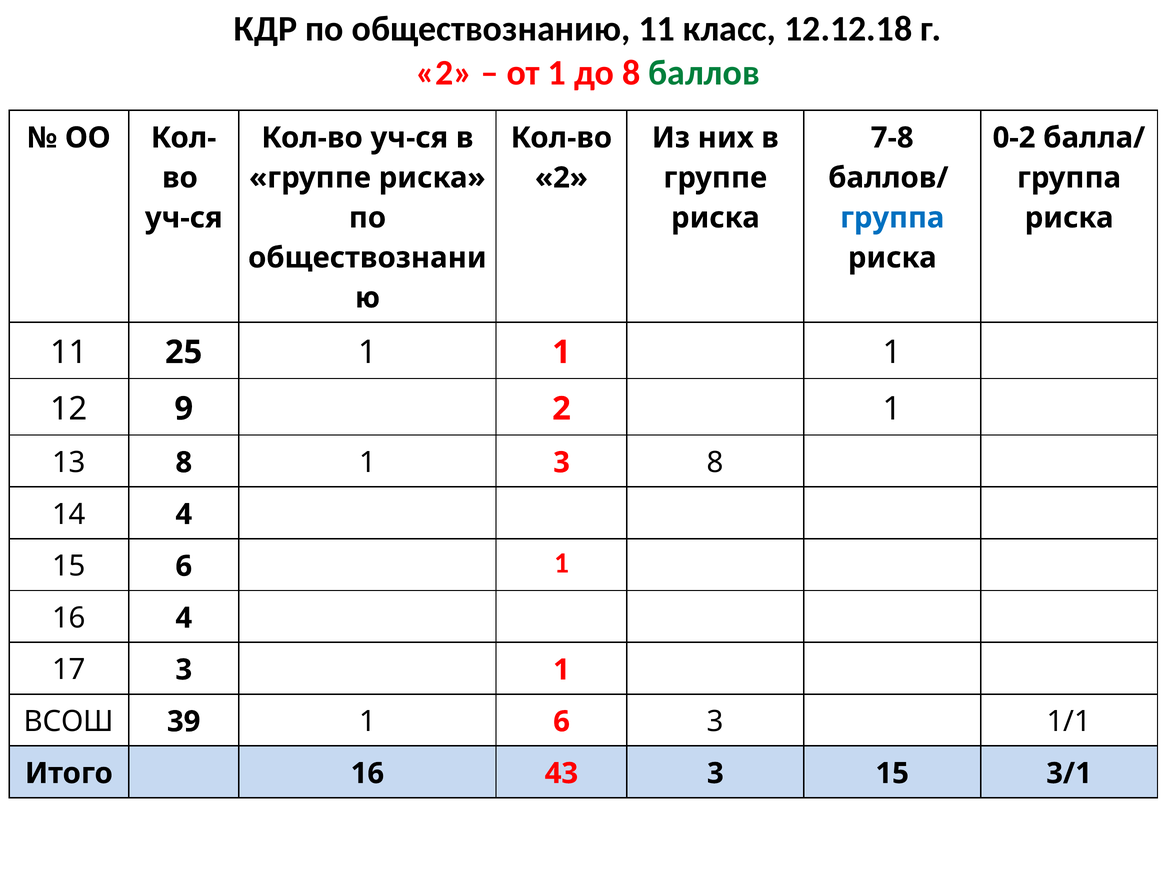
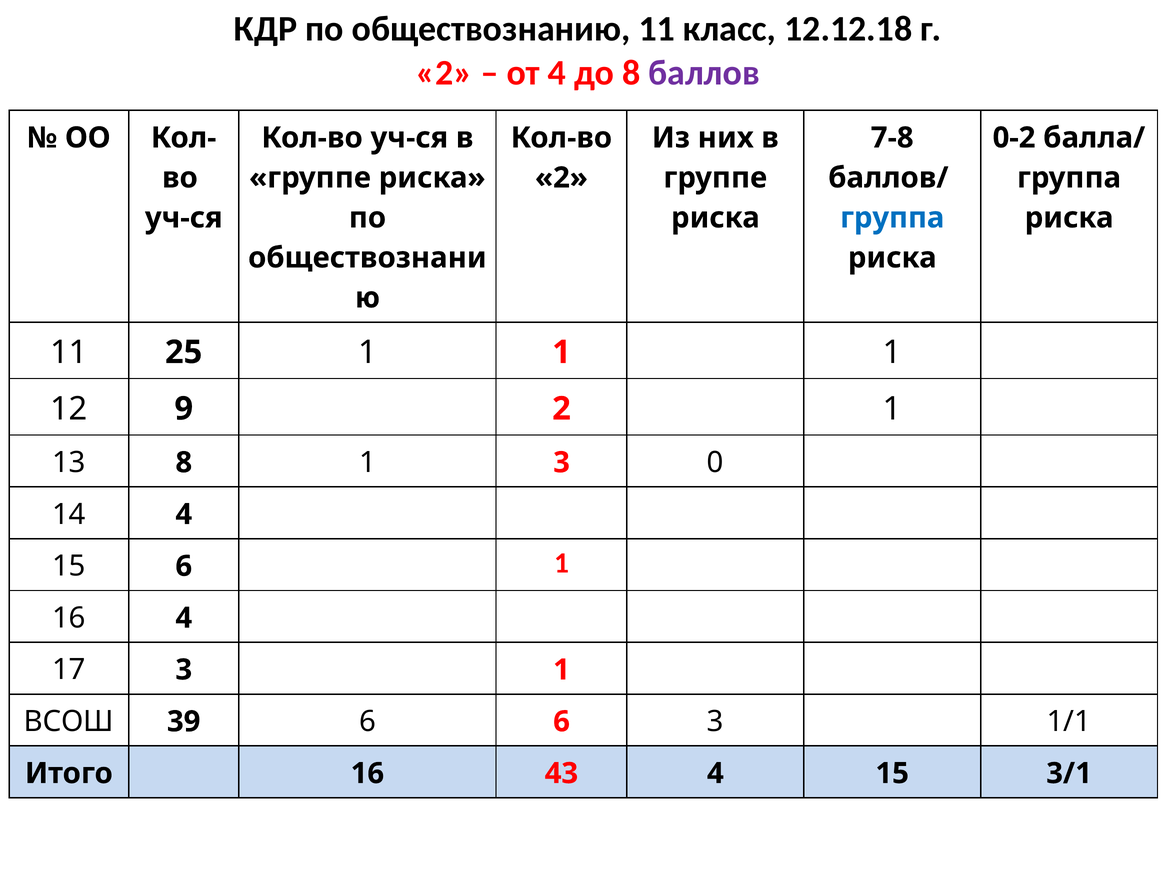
от 1: 1 -> 4 (557, 73)
баллов colour: green -> purple (704, 73)
3 8: 8 -> 0 (715, 463)
39 1: 1 -> 6 (368, 722)
43 3: 3 -> 4 (715, 773)
